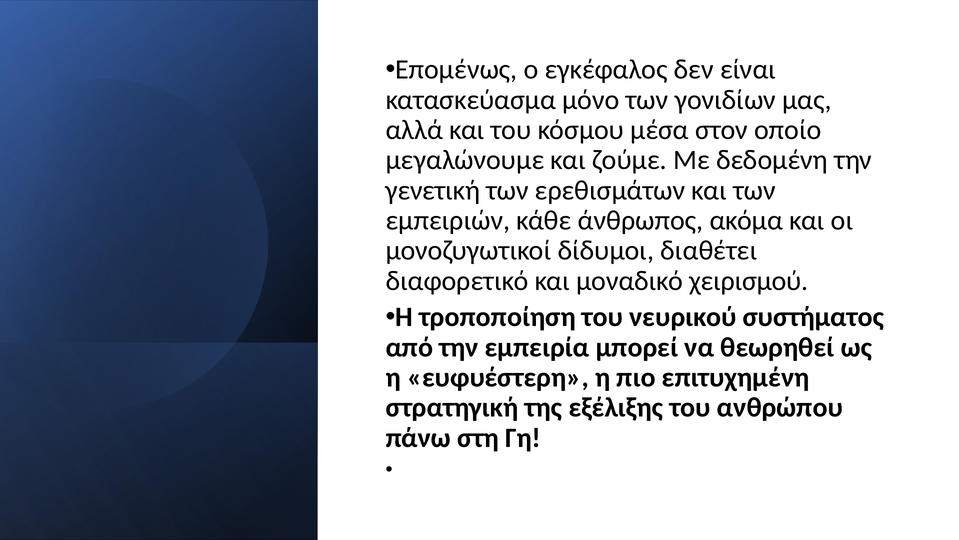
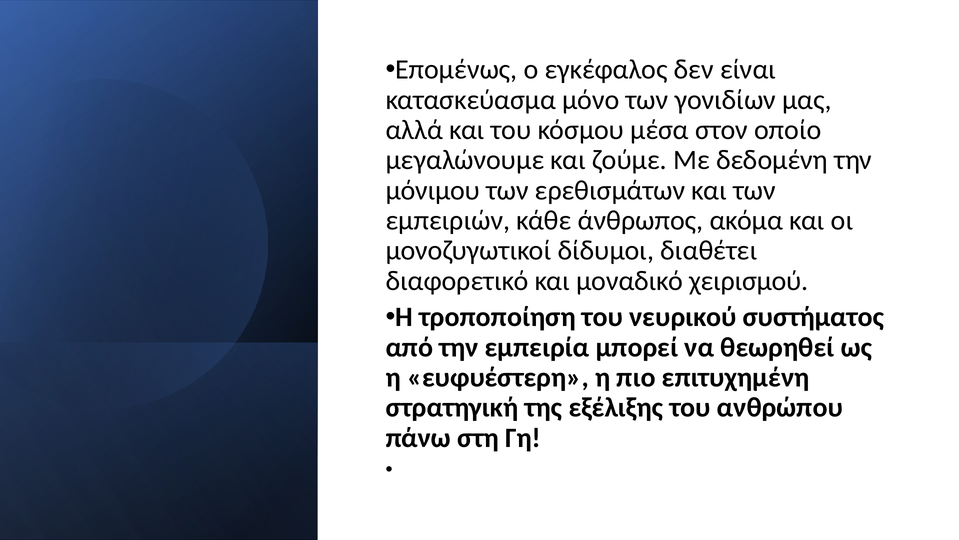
γενετική: γενετική -> μόνιμου (433, 190)
